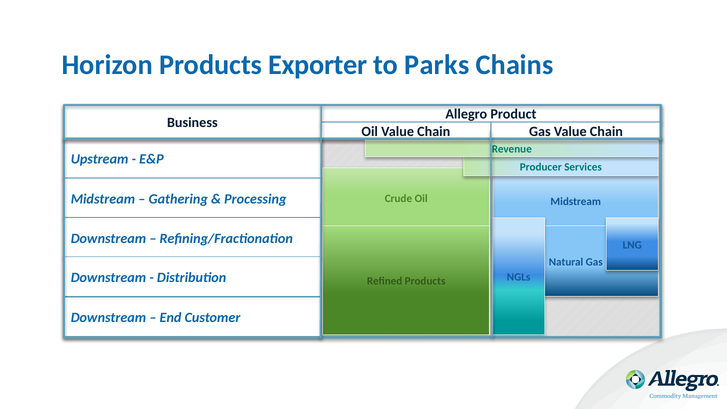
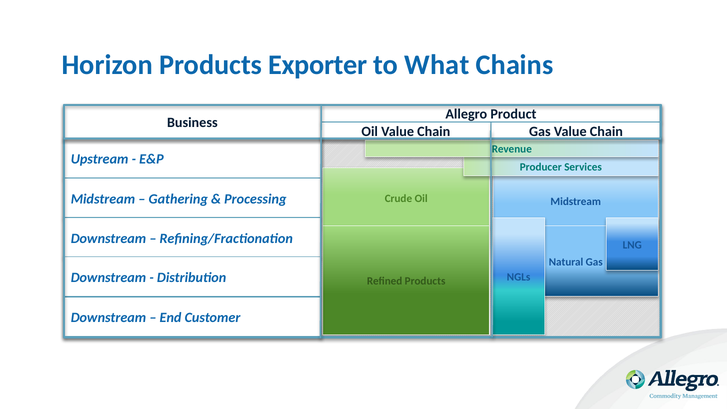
Parks: Parks -> What (437, 65)
